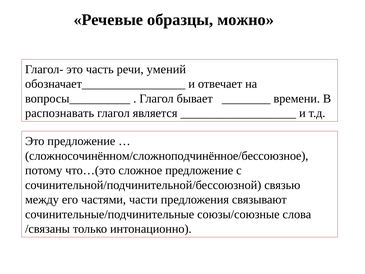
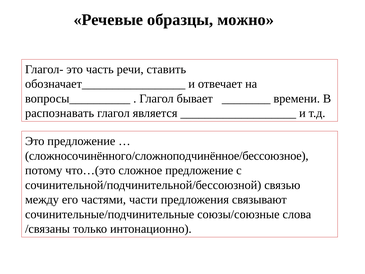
умений: умений -> ставить (166, 69)
сложносочинённом/сложноподчинённое/бессоюзное: сложносочинённом/сложноподчинённое/бессоюзное -> сложносочинённого/сложноподчинённое/бессоюзное (167, 156)
